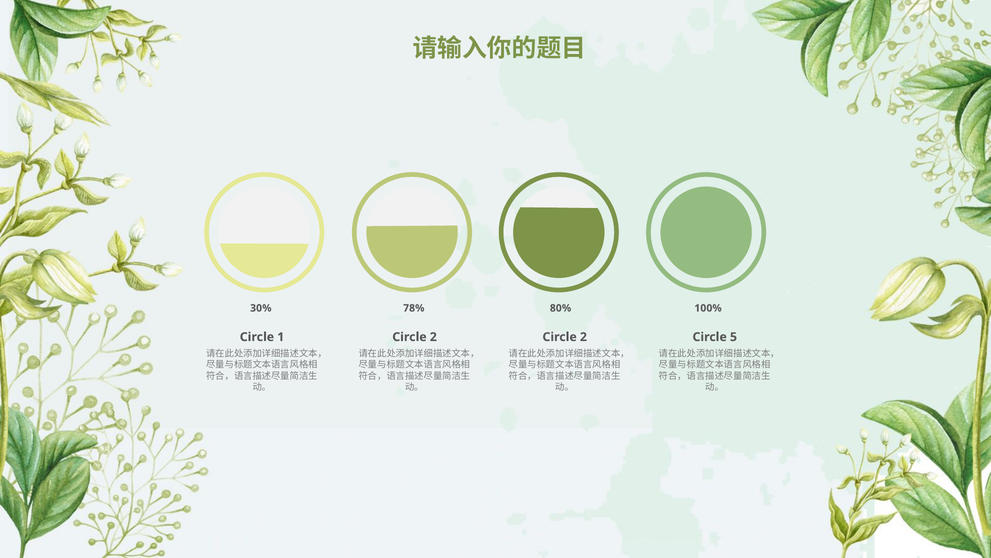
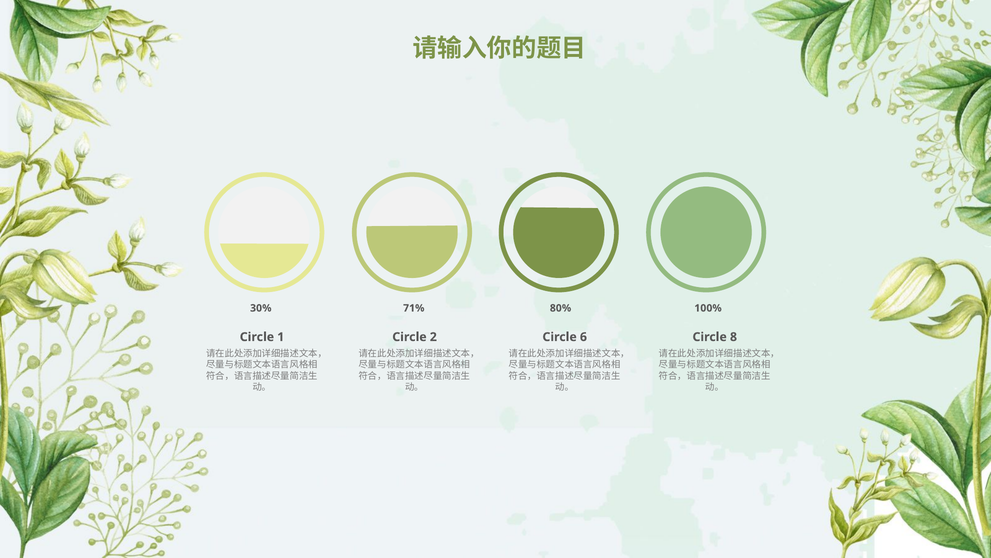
78%: 78% -> 71% (414, 308)
2: 2 -> 6 (583, 337)
5: 5 -> 8 (733, 337)
